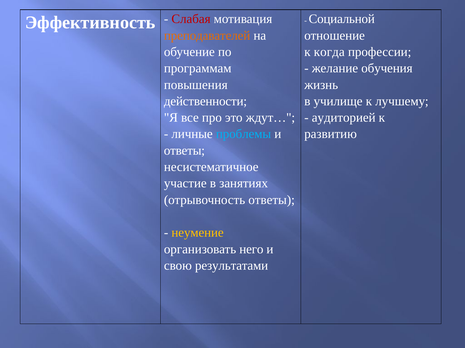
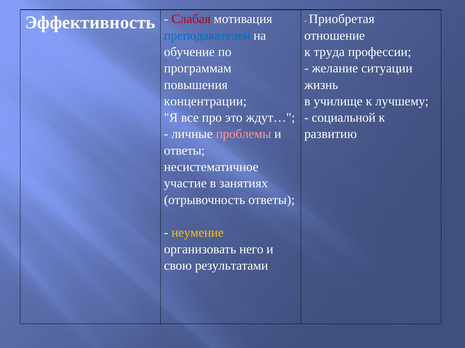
Социальной: Социальной -> Приобретая (342, 19)
преподавателей colour: orange -> blue (207, 35)
когда: когда -> труда (329, 52)
обучения: обучения -> ситуации (387, 68)
действенности: действенности -> концентрации (205, 101)
аудиторией: аудиторией -> социальной (344, 118)
проблемы colour: light blue -> pink (244, 134)
